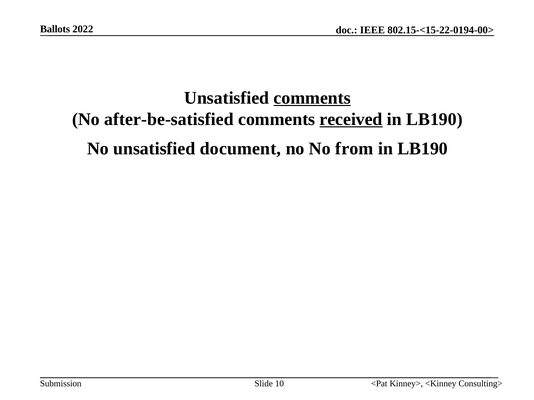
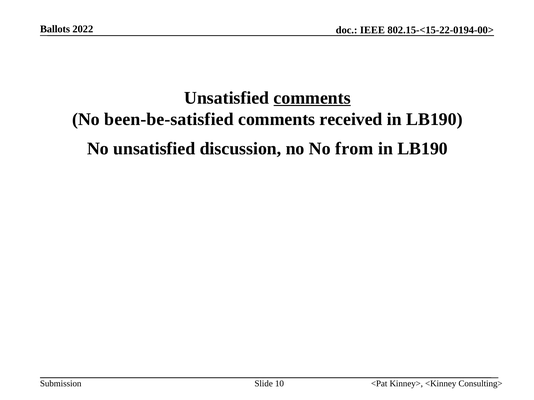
after-be-satisfied: after-be-satisfied -> been-be-satisfied (169, 119)
received underline: present -> none (351, 119)
document: document -> discussion (240, 149)
